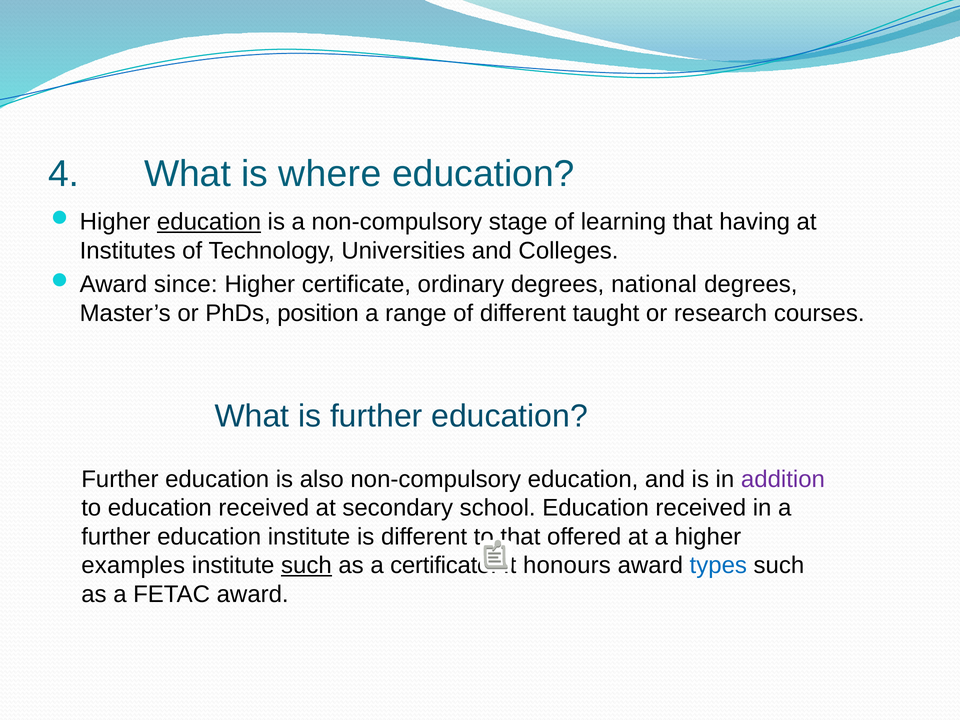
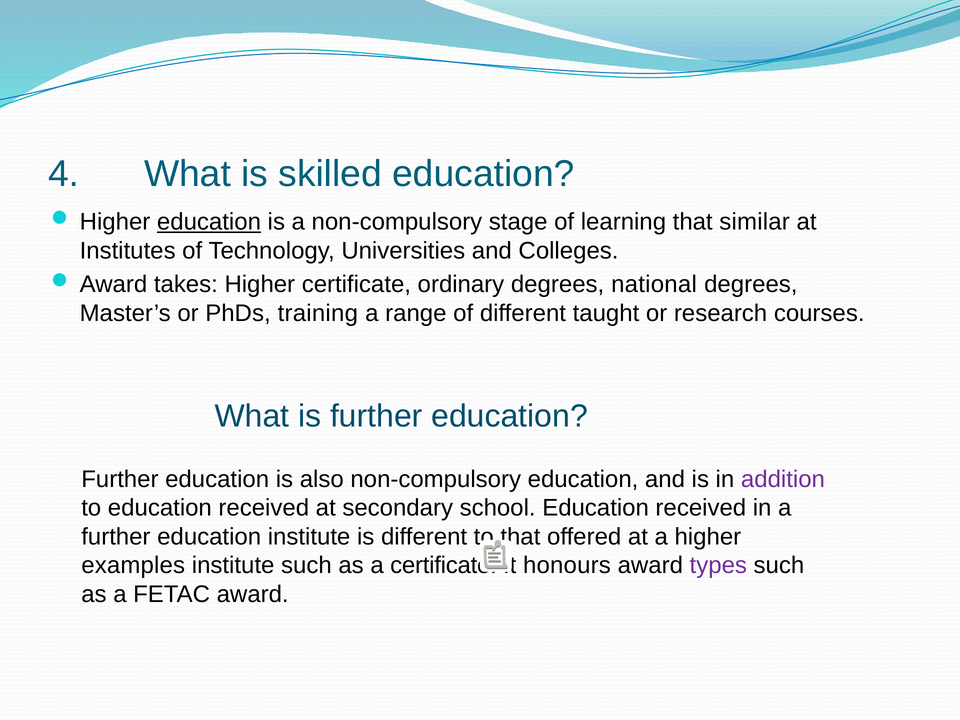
where: where -> skilled (330, 174)
having: having -> similar (755, 222)
since: since -> takes (186, 284)
position: position -> training (318, 313)
such underline: present -> none (306, 566)
types colour: blue -> purple (718, 566)
